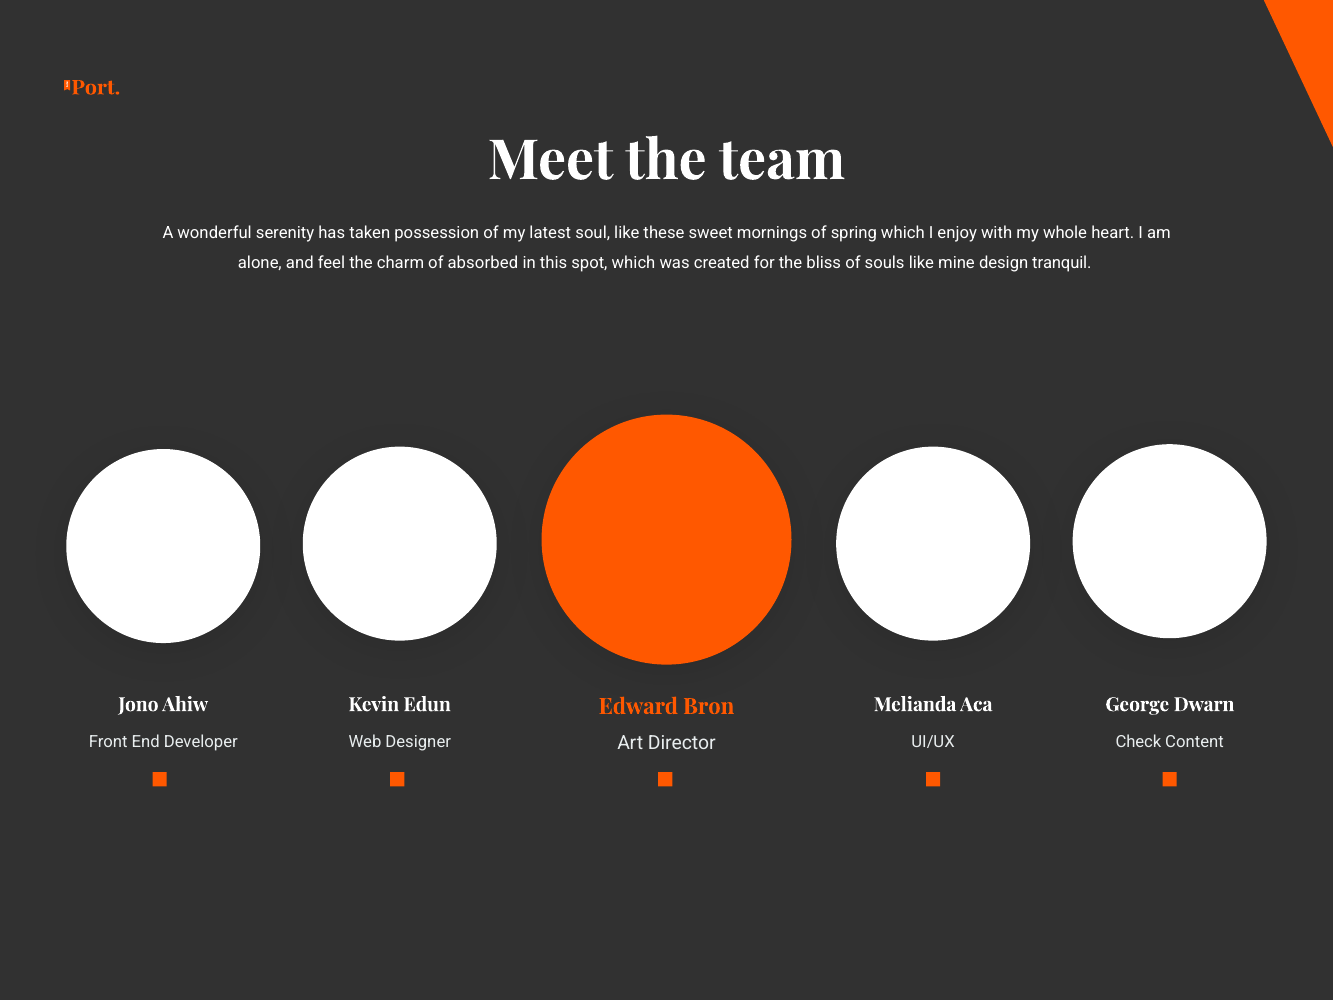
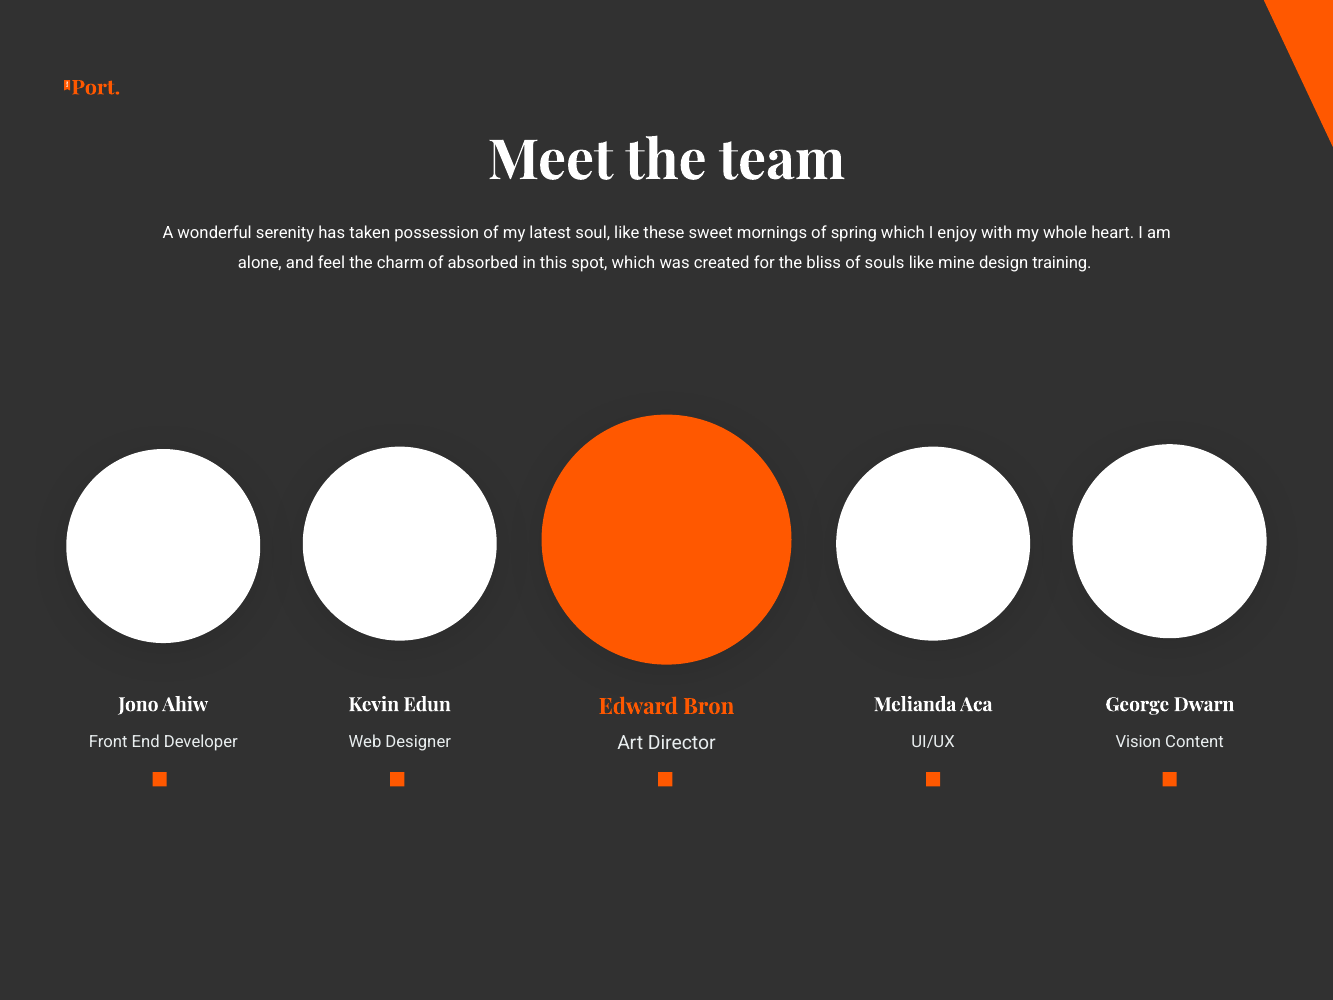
tranquil: tranquil -> training (1062, 263)
Check: Check -> Vision (1138, 742)
